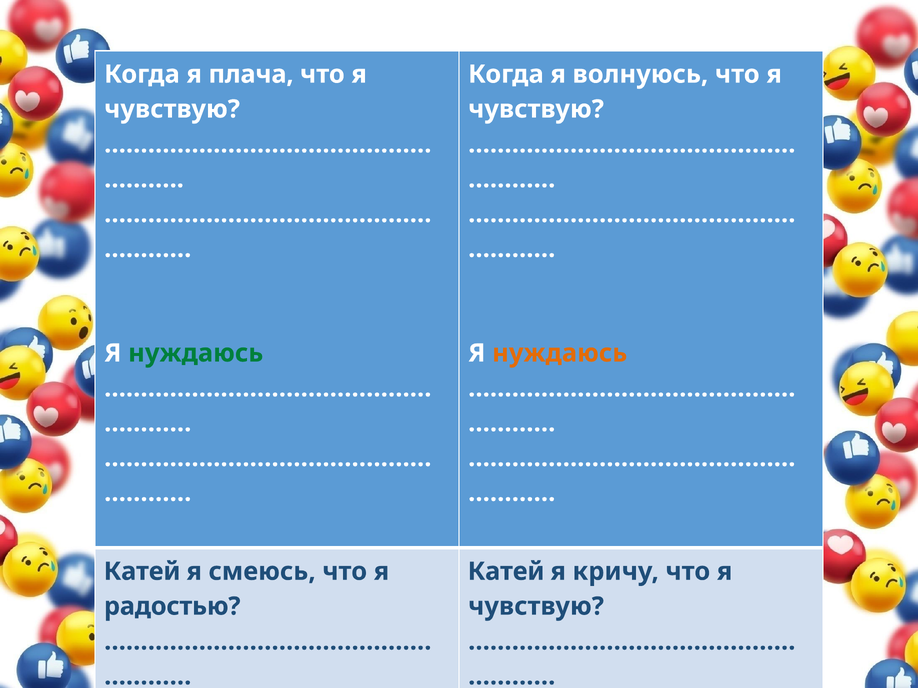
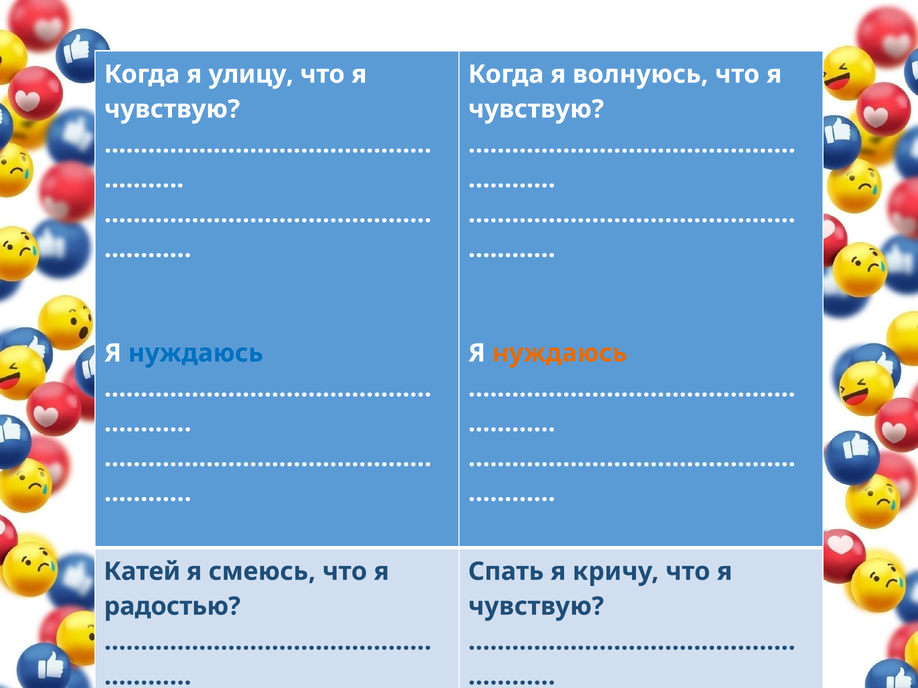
плача: плача -> улицу (251, 74)
нуждаюсь colour: green -> blue (196, 353)
Катей: Катей -> Спать (506, 572)
